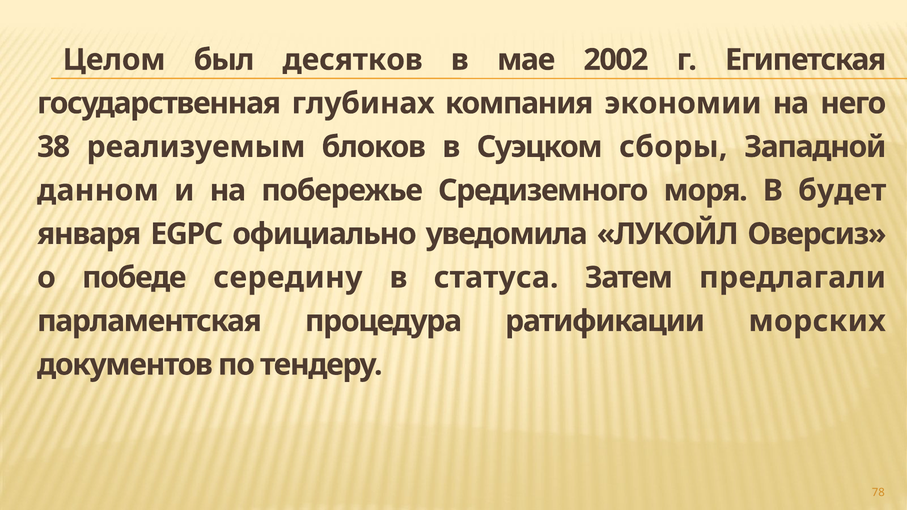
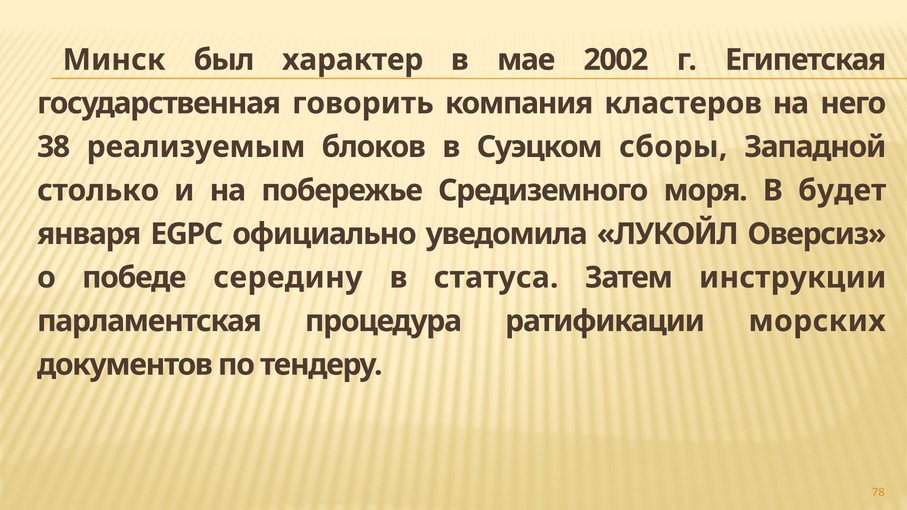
Целом: Целом -> Минск (114, 60)
десятков: десятков -> характер (353, 60)
глубинах: глубинах -> говорить (363, 103)
экономии: экономии -> кластеров (683, 103)
данном: данном -> столько (98, 191)
предлагали: предлагали -> инструкции (793, 278)
